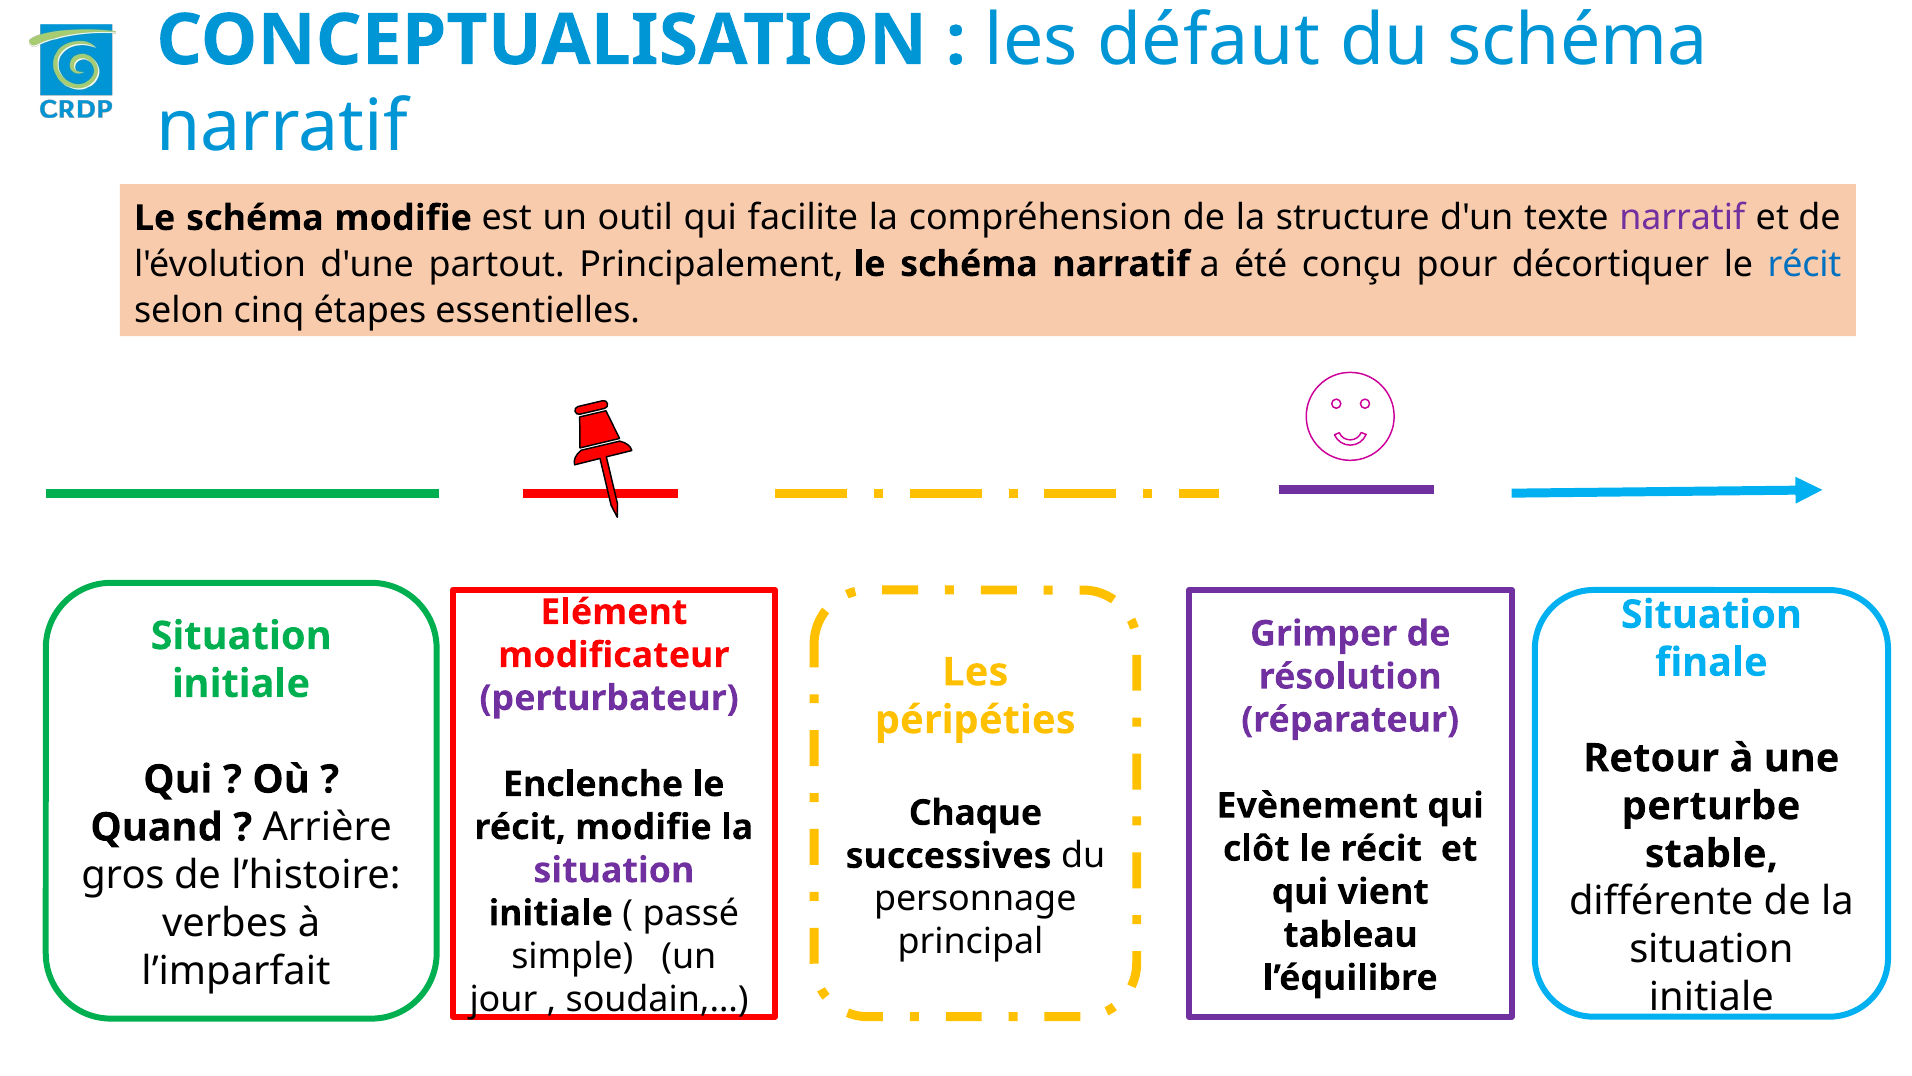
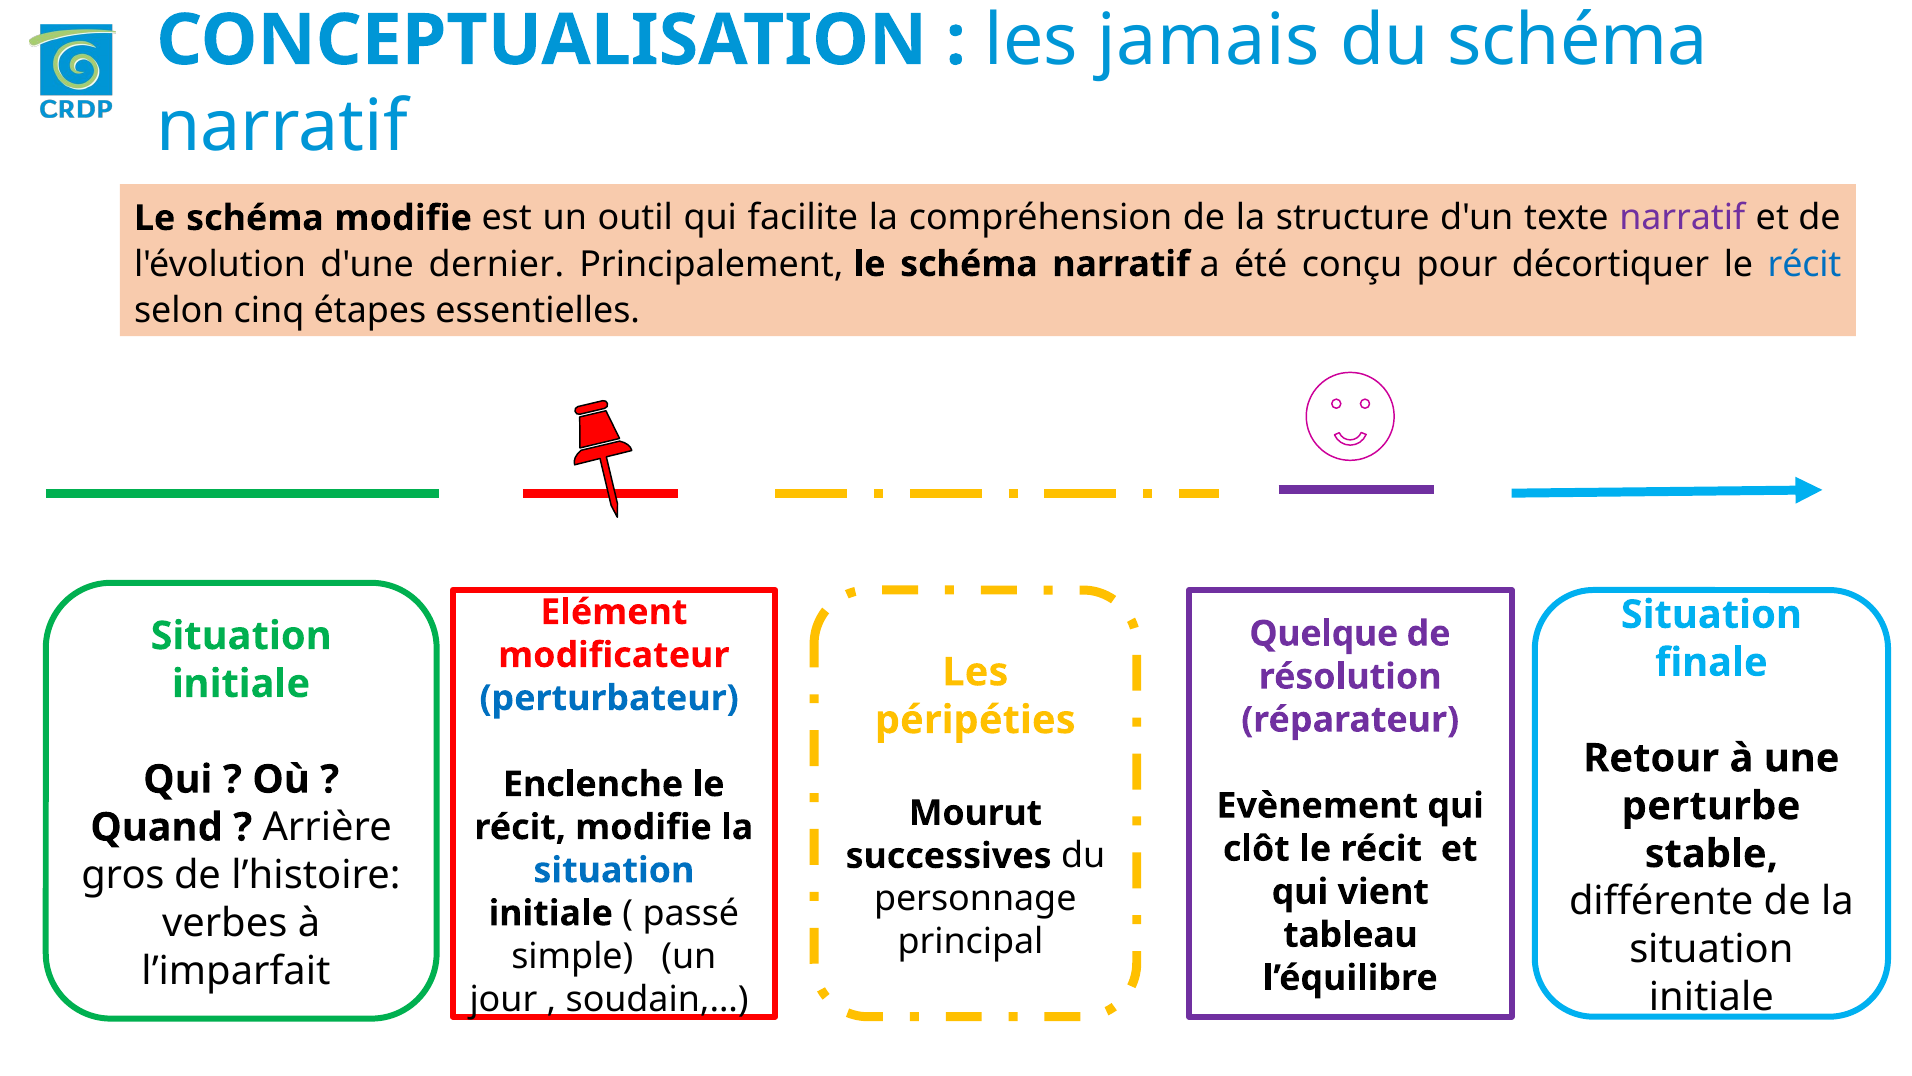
défaut: défaut -> jamais (1209, 40)
partout: partout -> dernier (496, 264)
Grimper: Grimper -> Quelque (1324, 633)
perturbateur colour: purple -> blue (609, 698)
Chaque: Chaque -> Mourut (975, 813)
situation colour: purple -> blue (614, 870)
